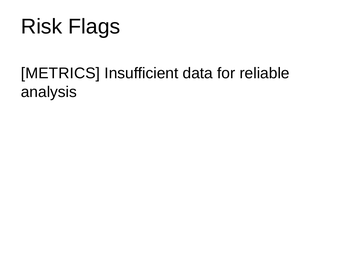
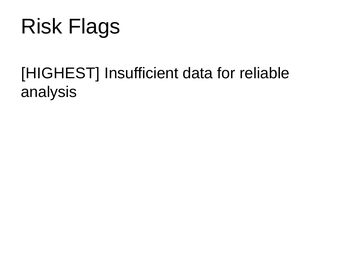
METRICS: METRICS -> HIGHEST (60, 73)
